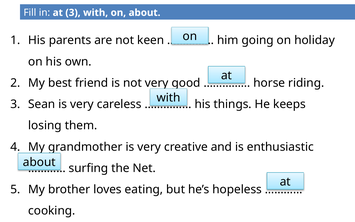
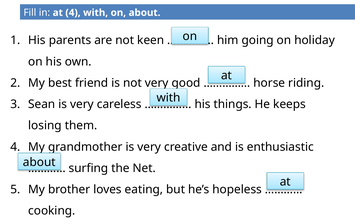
at 3: 3 -> 4 (73, 13)
